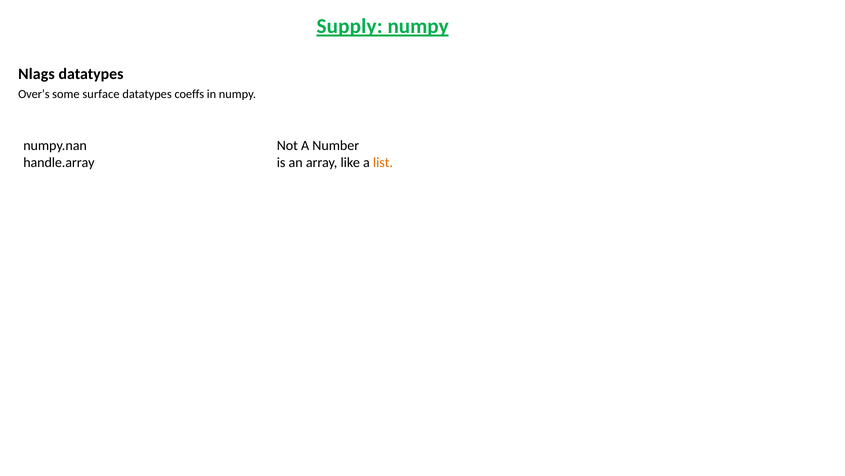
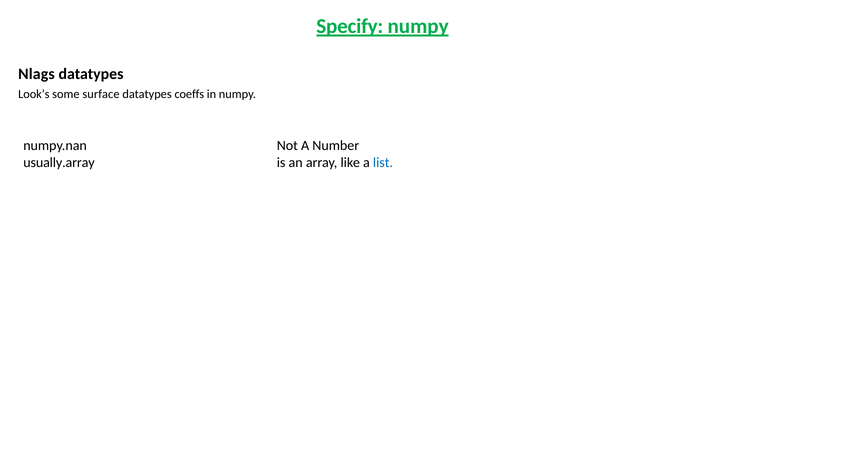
Supply: Supply -> Specify (350, 26)
Over’s: Over’s -> Look’s (34, 94)
handle.array: handle.array -> usually.array (59, 162)
list colour: orange -> blue (383, 162)
